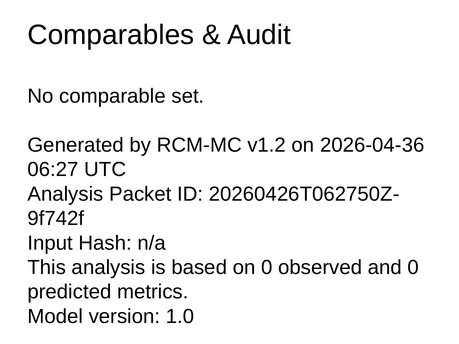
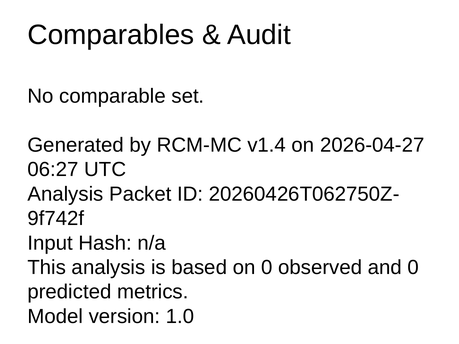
v1.2: v1.2 -> v1.4 (267, 145)
2026-04-36: 2026-04-36 -> 2026-04-27 (372, 145)
